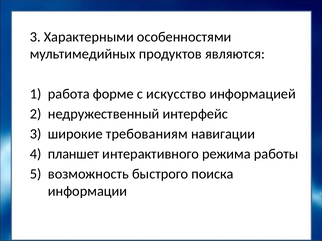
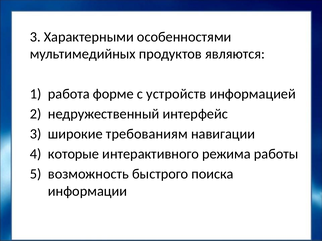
искусство: искусство -> устройств (176, 94)
планшет: планшет -> которые (74, 154)
